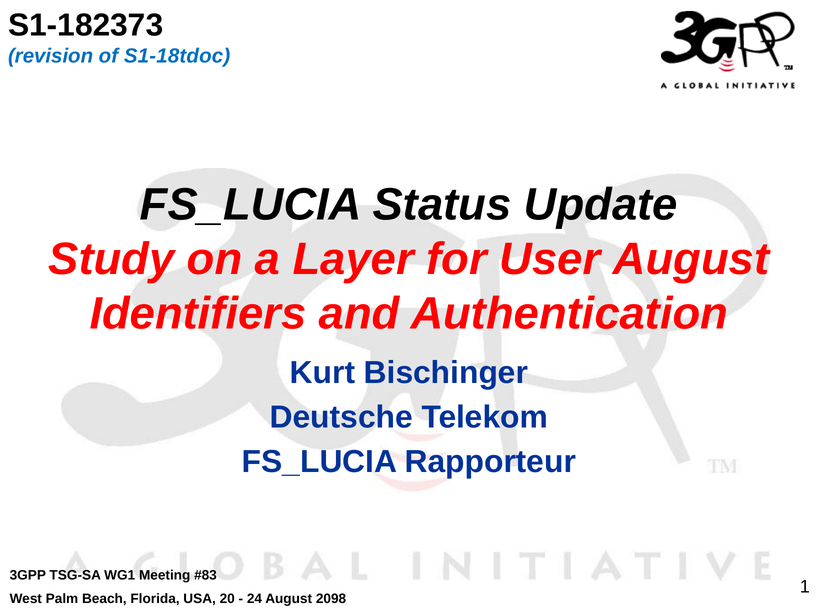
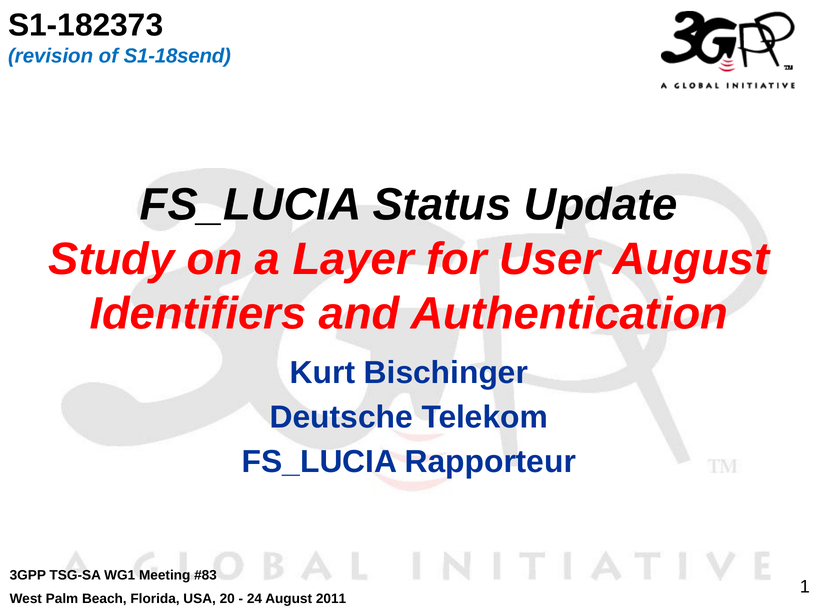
S1-18tdoc: S1-18tdoc -> S1-18send (177, 56)
2098: 2098 -> 2011 (331, 599)
